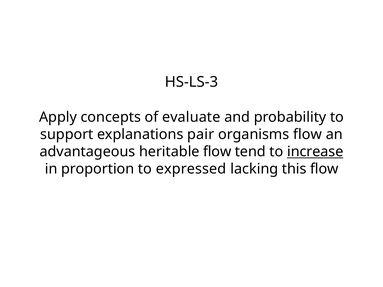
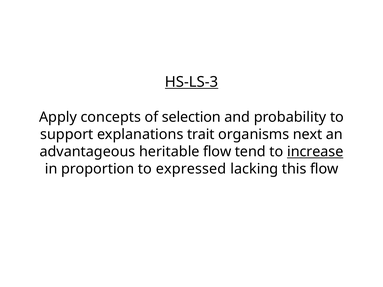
HS-LS-3 underline: none -> present (192, 82)
evaluate: evaluate -> selection (191, 117)
pair: pair -> trait (201, 135)
organisms flow: flow -> next (308, 135)
